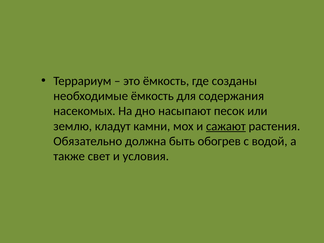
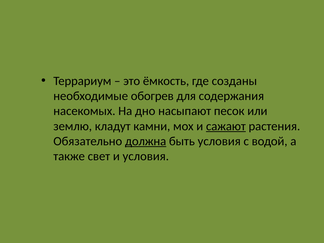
необходимые ёмкость: ёмкость -> обогрев (152, 96)
должна underline: none -> present (146, 141)
быть обогрев: обогрев -> условия (219, 141)
